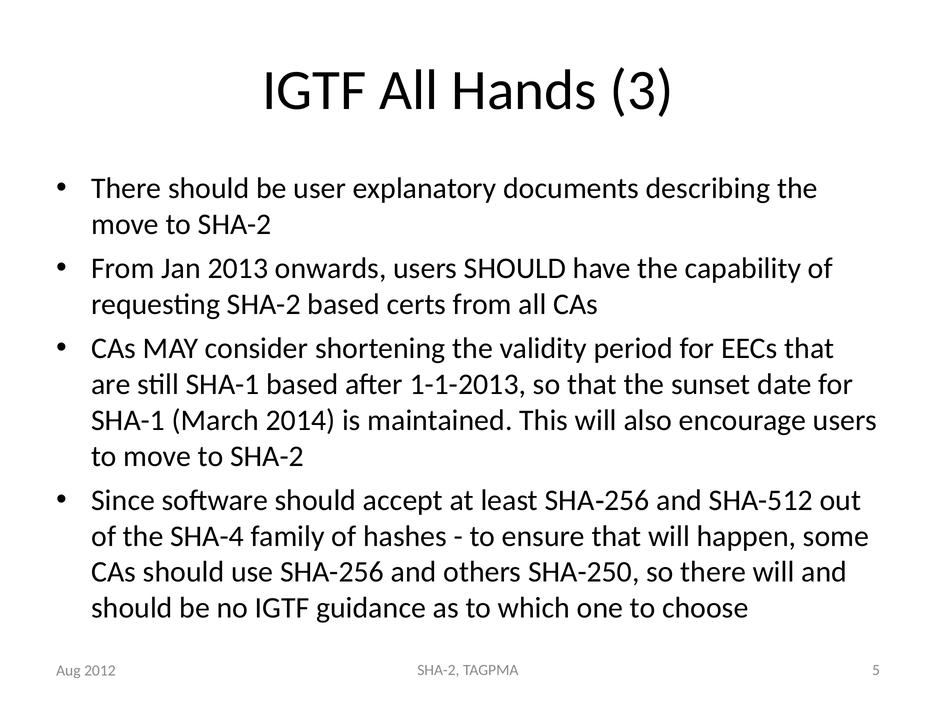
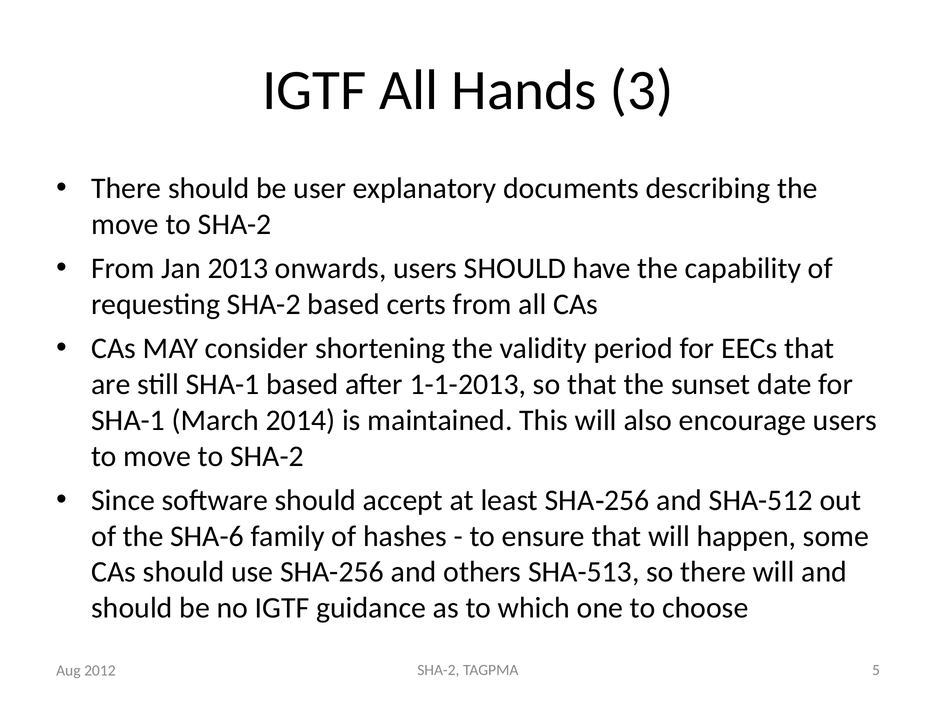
SHA-4: SHA-4 -> SHA-6 (207, 536)
SHA-250: SHA-250 -> SHA-513 (584, 572)
